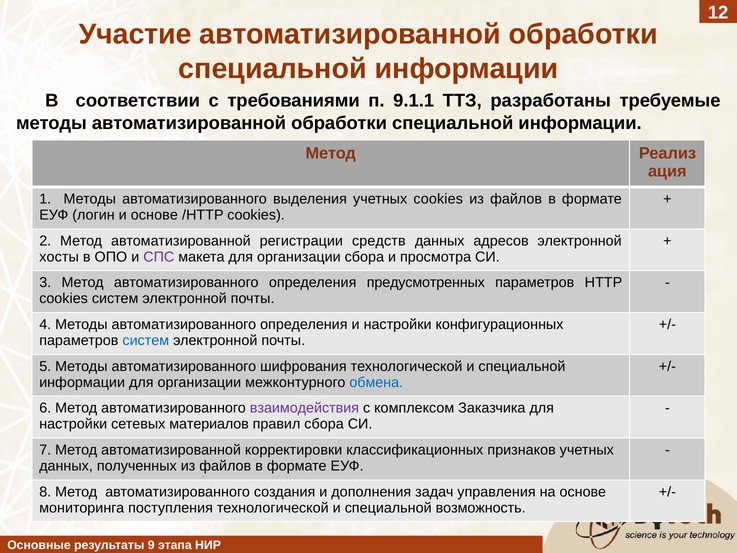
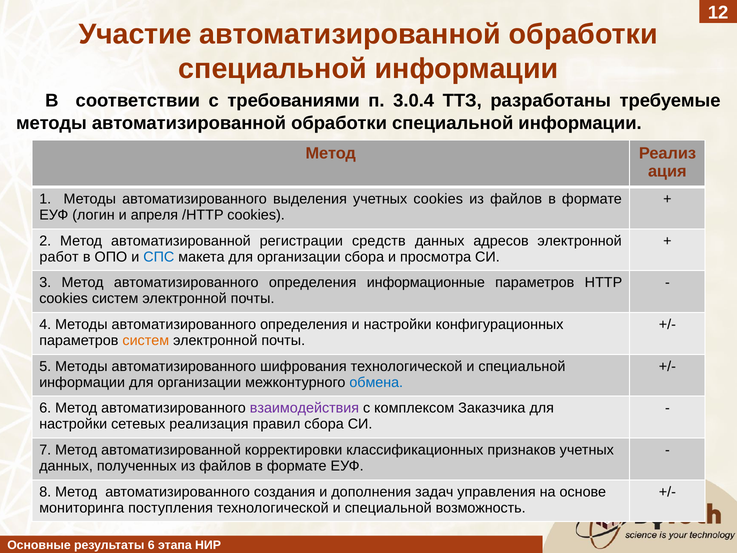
9.1.1: 9.1.1 -> 3.0.4 (414, 101)
и основе: основе -> апреля (154, 215)
хосты: хосты -> работ (59, 257)
СПС colour: purple -> blue (159, 257)
предусмотренных: предусмотренных -> информационные (426, 283)
систем colour: blue -> orange (146, 340)
материалов: материалов -> реализация (209, 424)
результаты 9: 9 -> 6 (151, 545)
